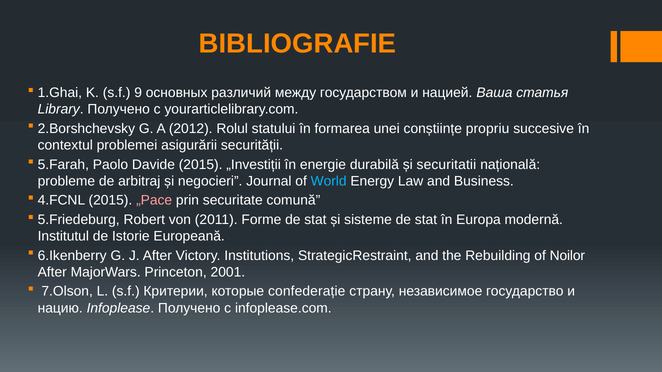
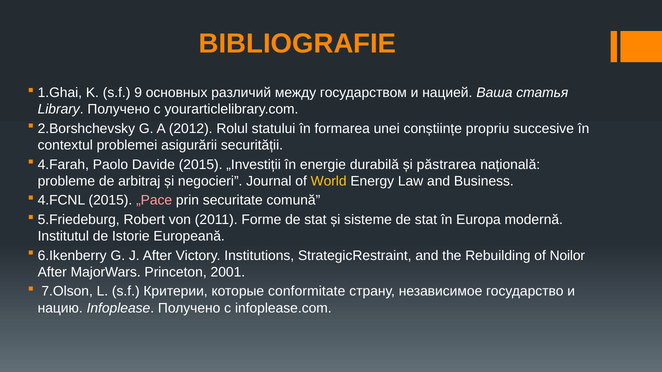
5.Farah: 5.Farah -> 4.Farah (63, 165)
securitatii: securitatii -> păstrarea (446, 165)
World colour: light blue -> yellow (329, 181)
confederație: confederație -> conformitate (307, 292)
